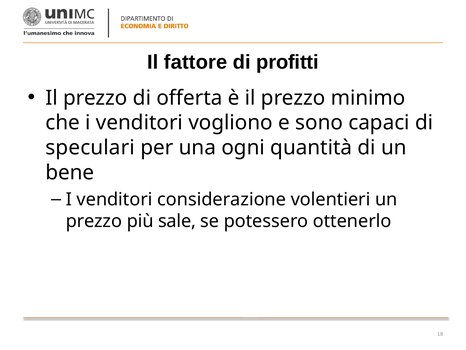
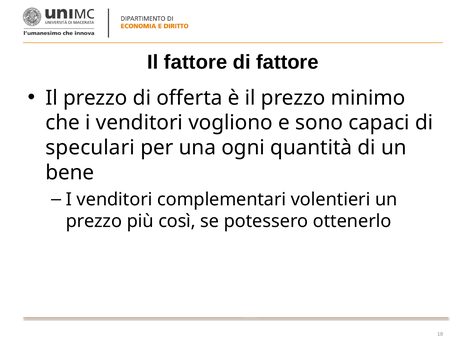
di profitti: profitti -> fattore (287, 62)
considerazione: considerazione -> complementari (222, 199)
sale: sale -> così (177, 221)
